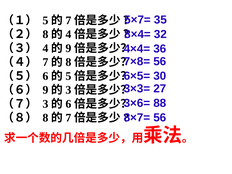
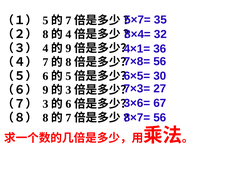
4×4=: 4×4= -> 4×1= (137, 49)
3×3=: 3×3= -> 7×3= (137, 89)
88: 88 -> 67 (160, 103)
